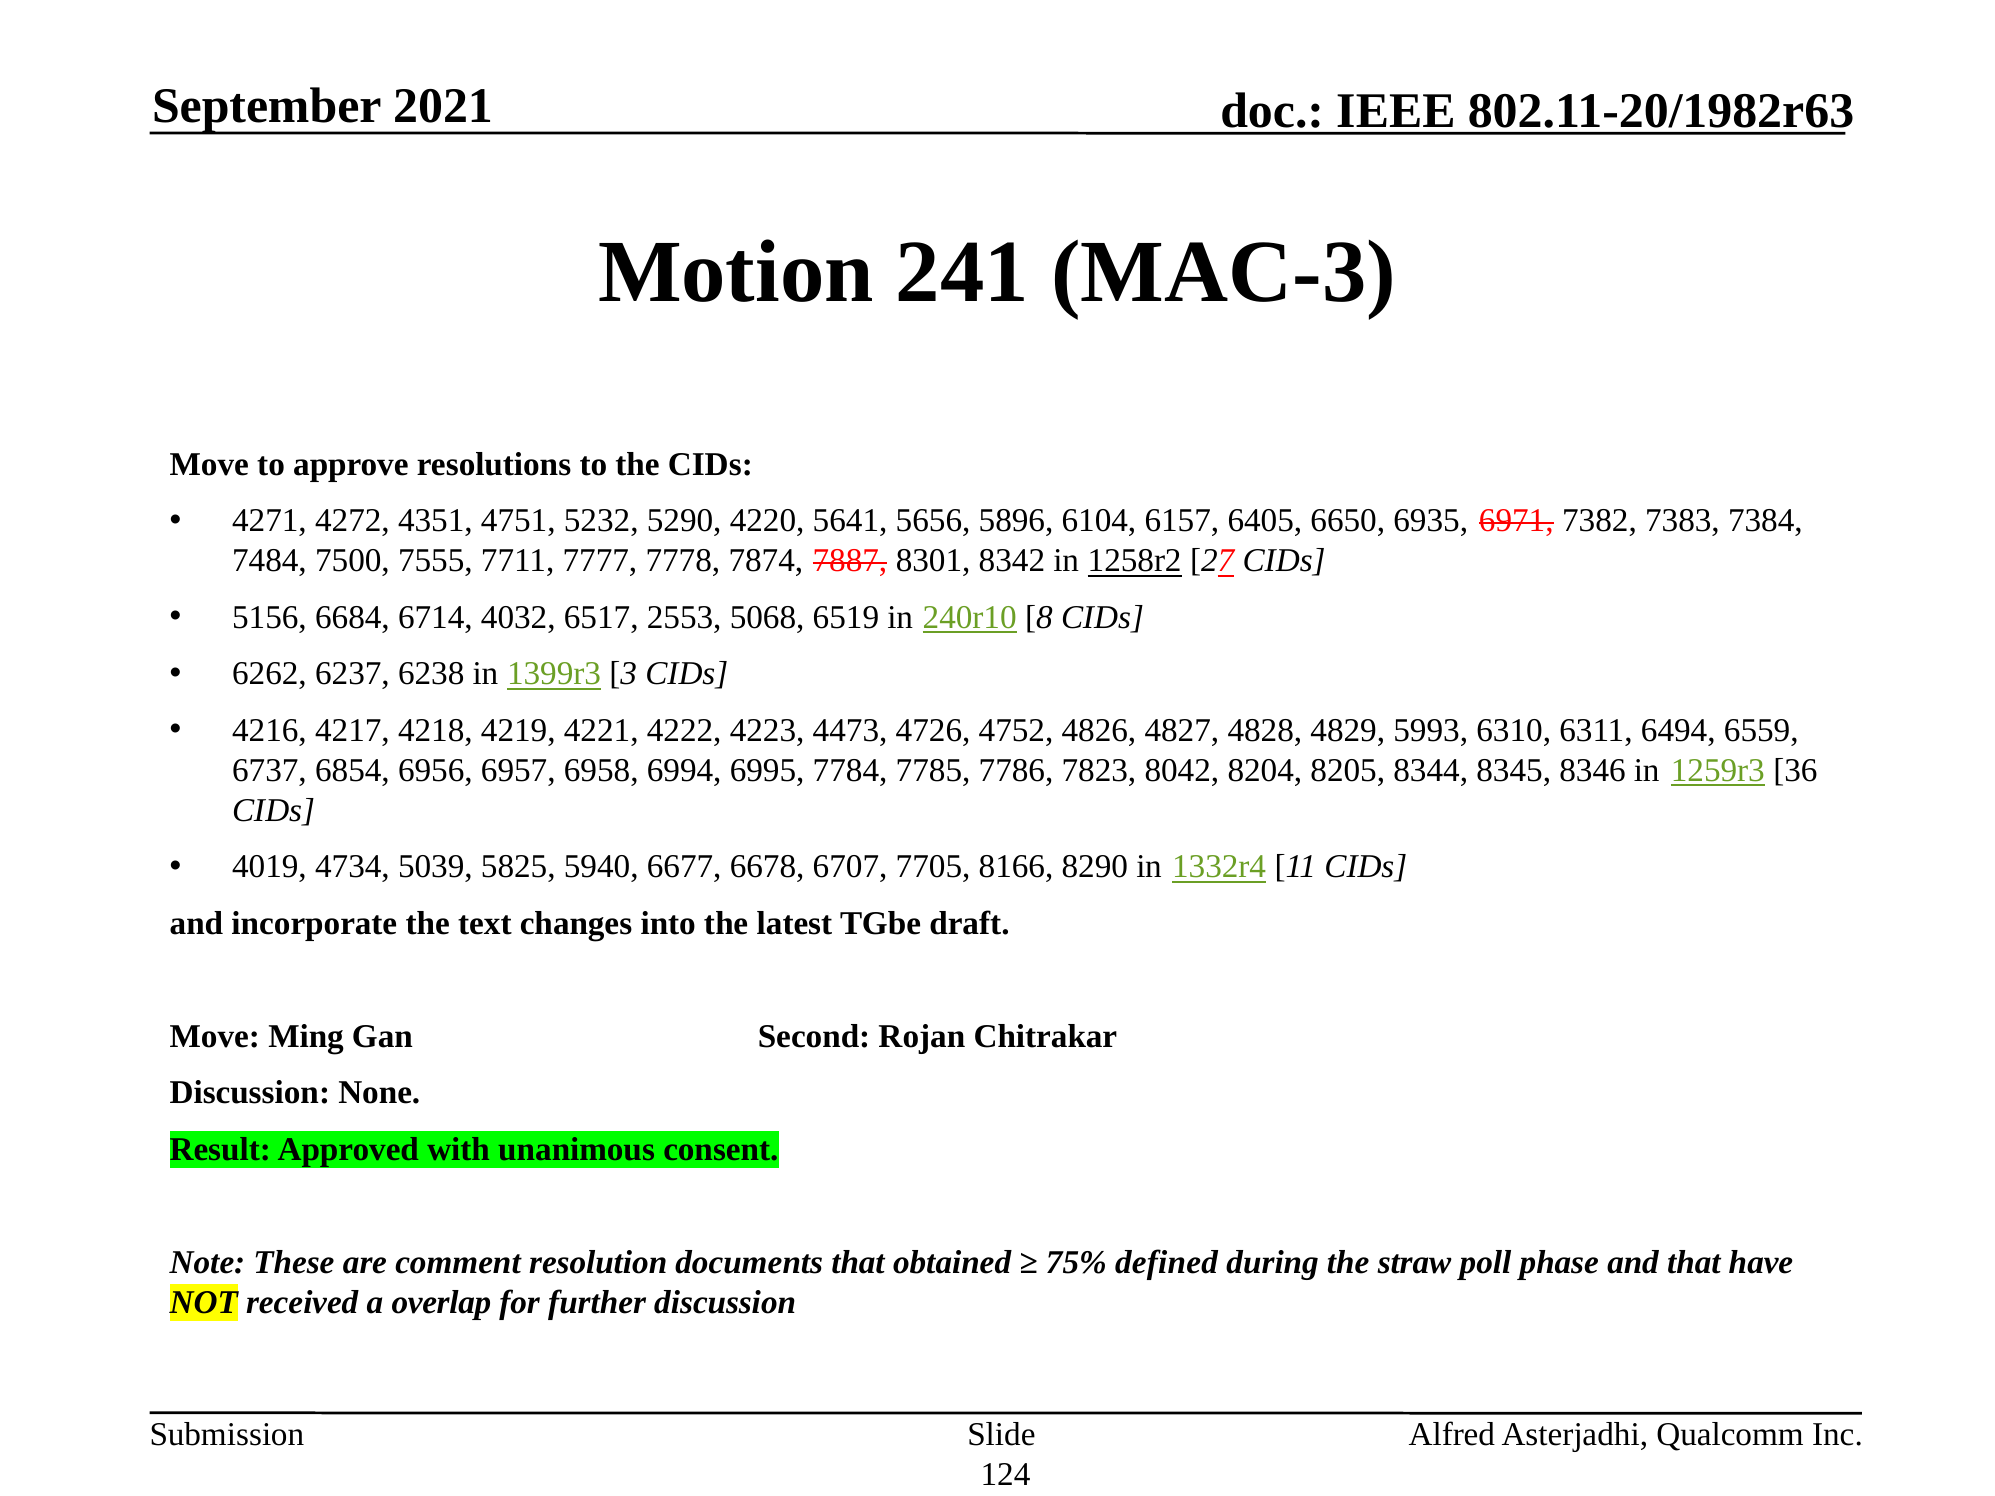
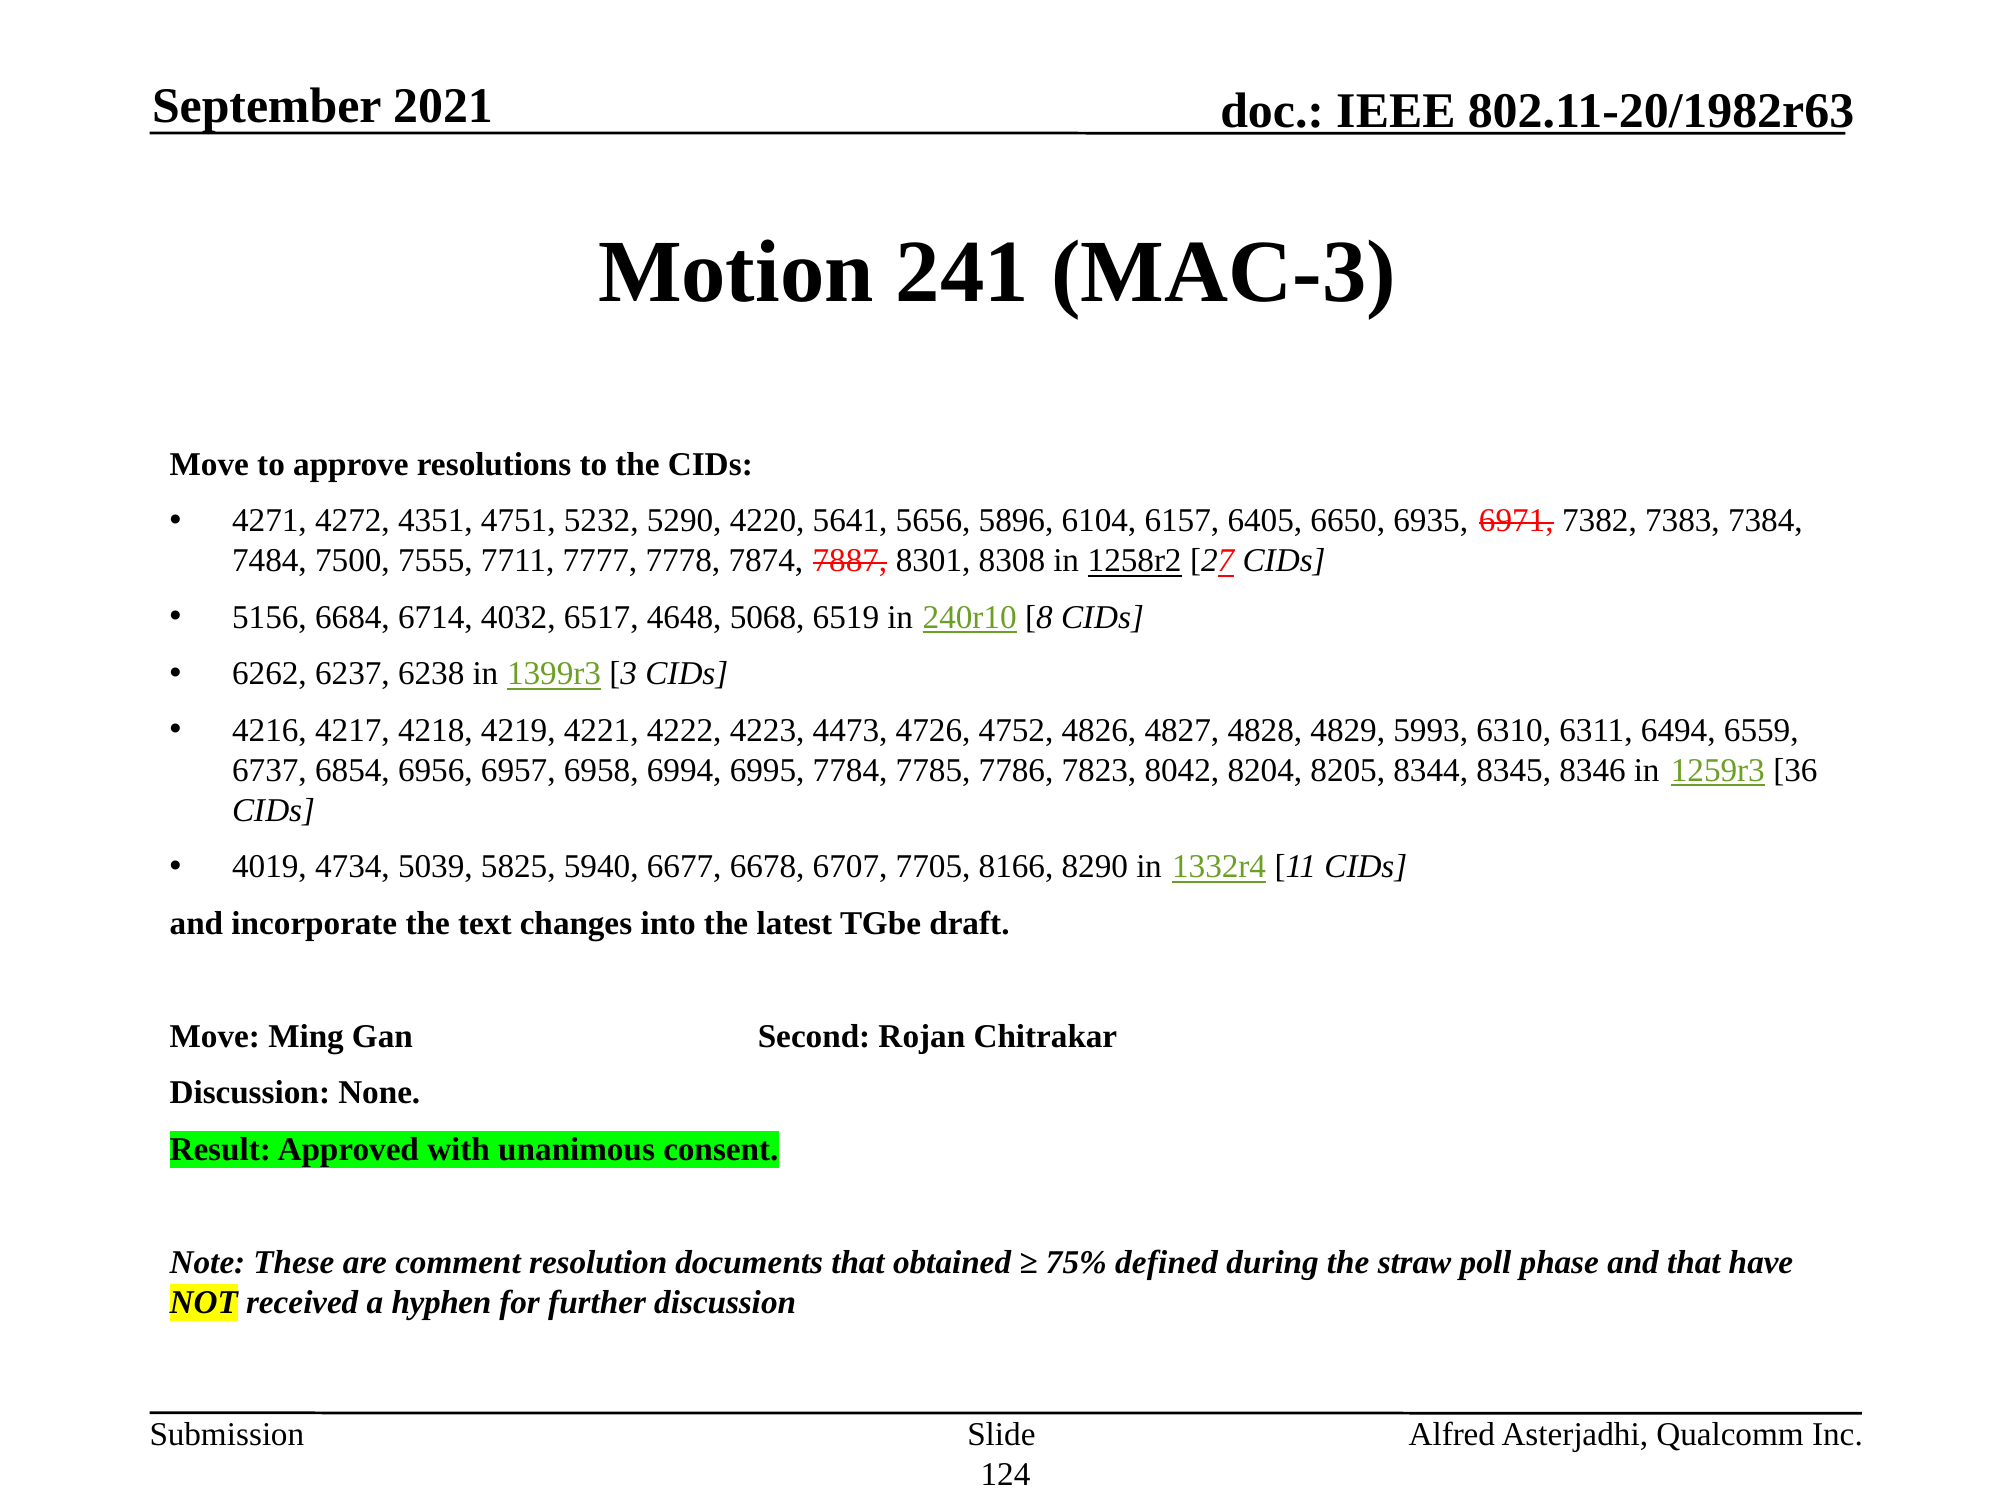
8342: 8342 -> 8308 (1012, 561)
2553: 2553 -> 4648 (684, 618)
overlap: overlap -> hyphen (441, 1303)
